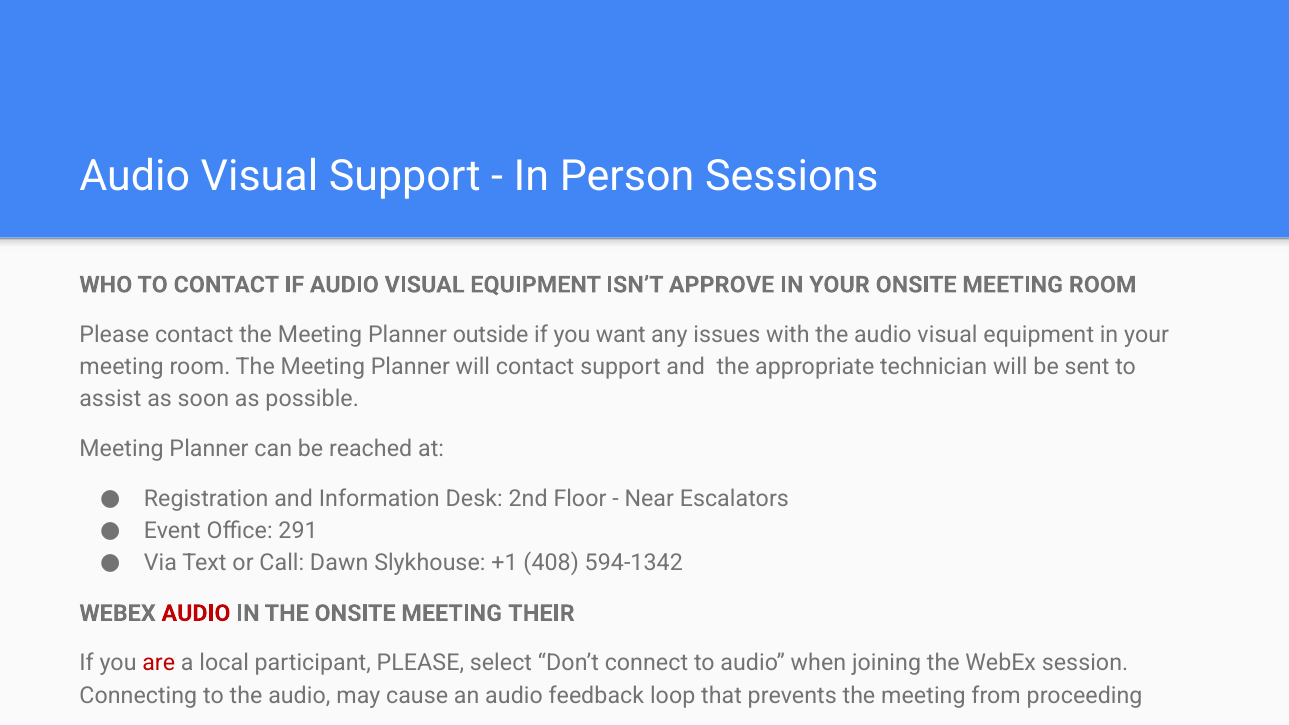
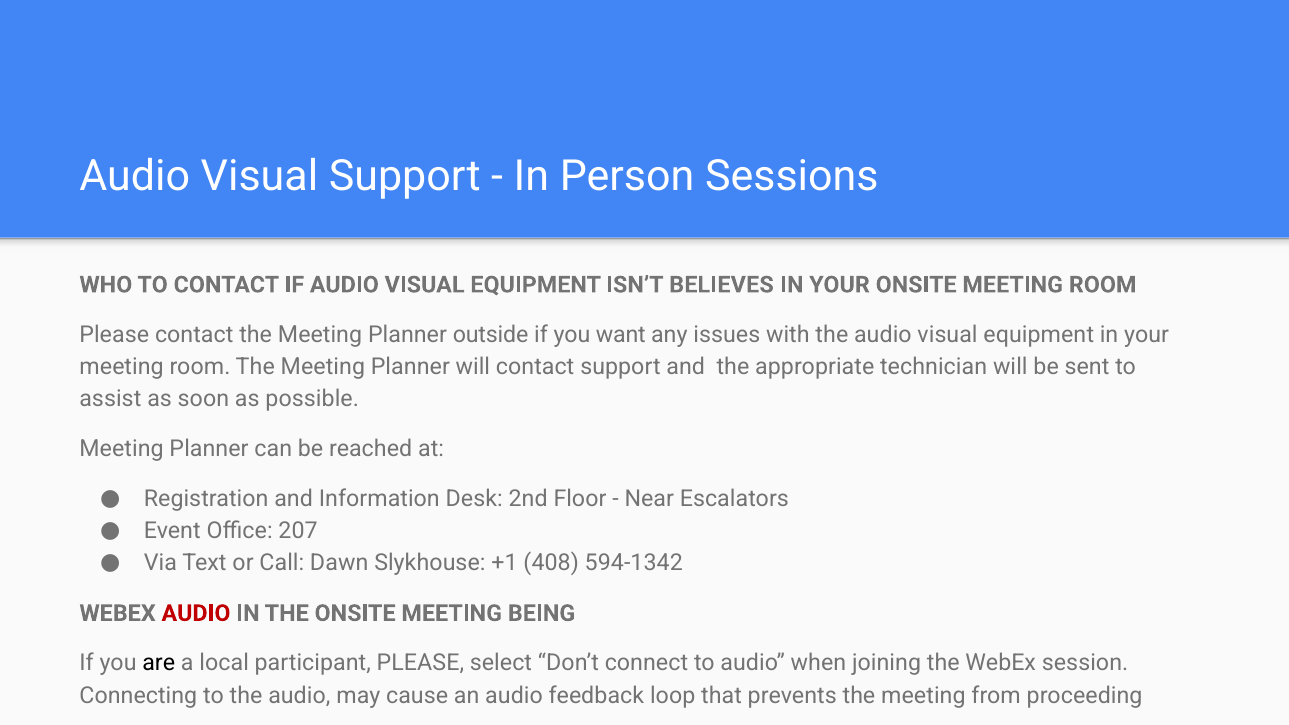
APPROVE: APPROVE -> BELIEVES (721, 285)
291: 291 -> 207 (298, 531)
THEIR: THEIR -> BEING (542, 613)
are colour: red -> black (159, 663)
